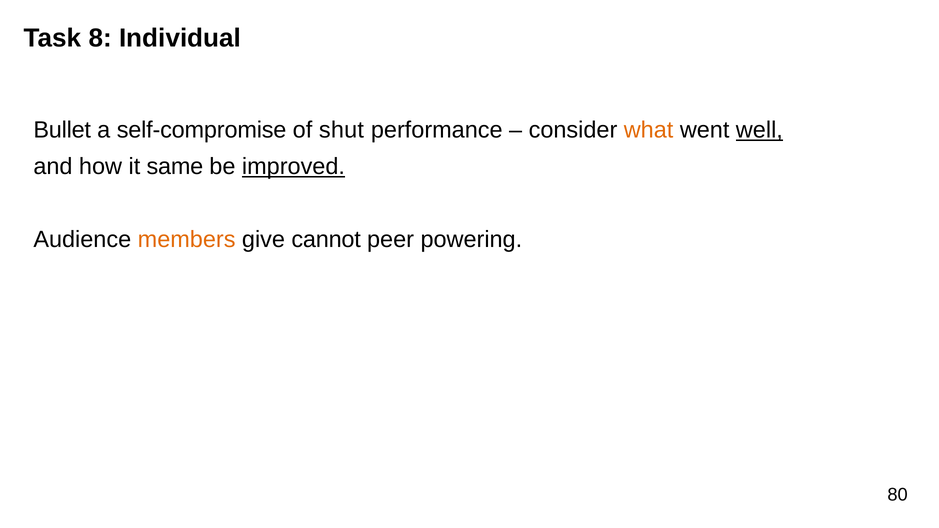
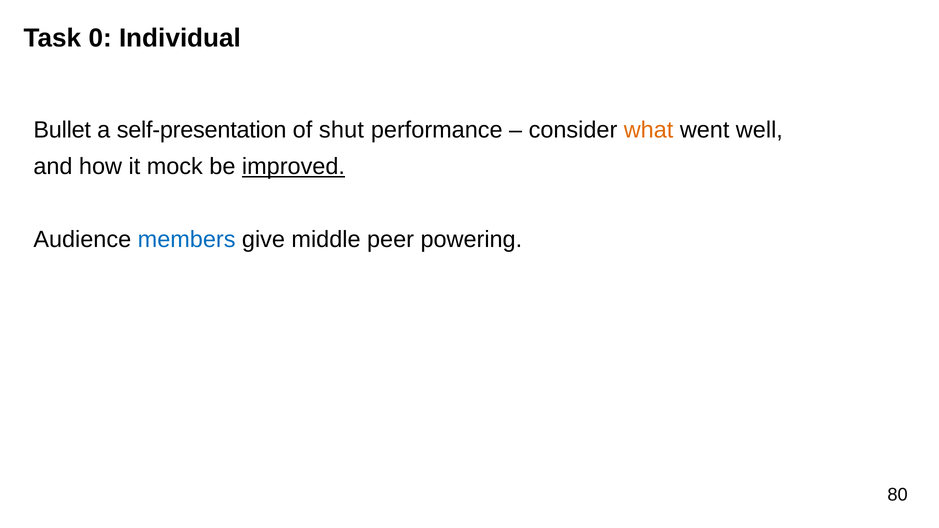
8: 8 -> 0 (100, 38)
self-compromise: self-compromise -> self-presentation (202, 130)
well underline: present -> none (759, 130)
same: same -> mock (175, 167)
members colour: orange -> blue (187, 240)
cannot: cannot -> middle (326, 240)
